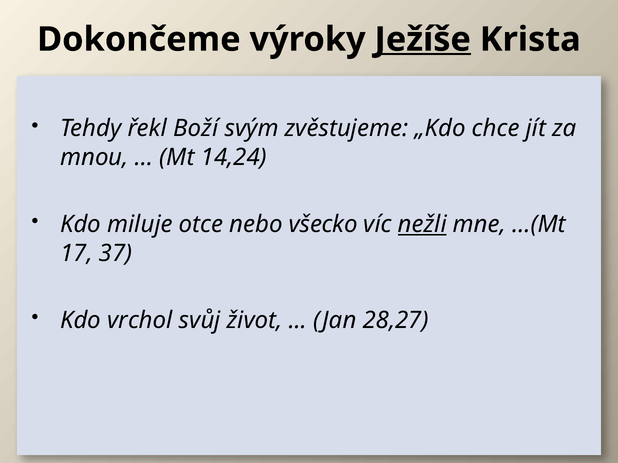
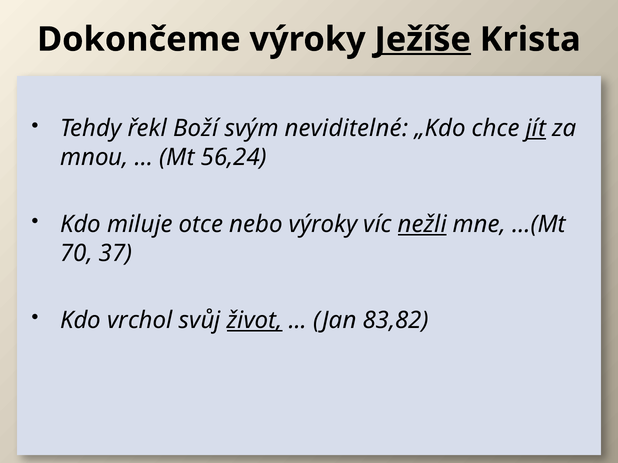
zvěstujeme: zvěstujeme -> neviditelné (346, 129)
jít underline: none -> present (536, 129)
14,24: 14,24 -> 56,24 (234, 157)
nebo všecko: všecko -> výroky (323, 225)
17: 17 -> 70 (76, 253)
život underline: none -> present (255, 321)
28,27: 28,27 -> 83,82 (396, 321)
